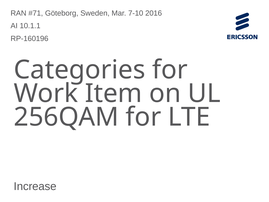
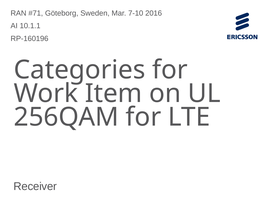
Increase: Increase -> Receiver (35, 186)
